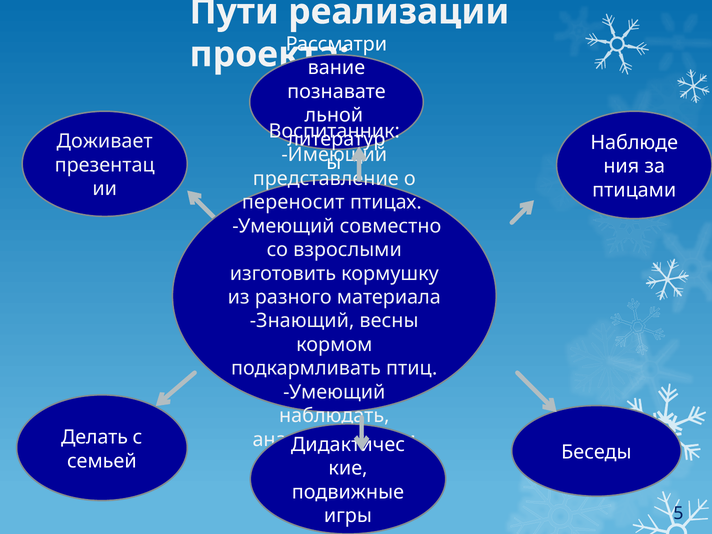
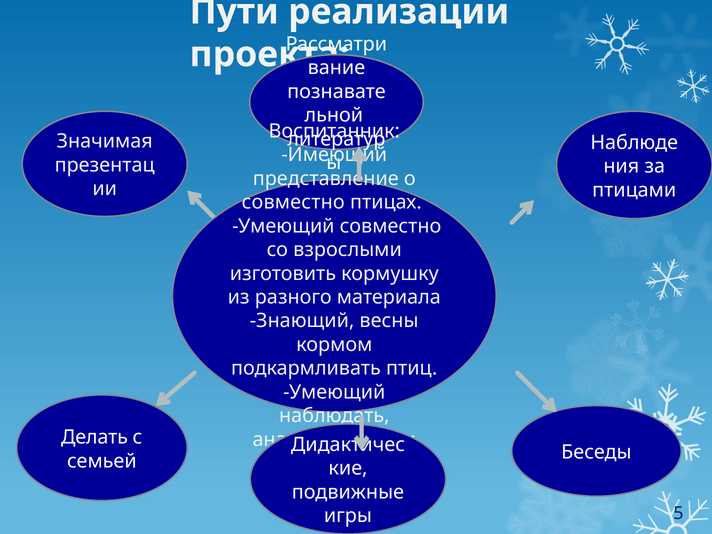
Доживает: Доживает -> Значимая (105, 141)
переносит: переносит -> совместно (293, 202)
